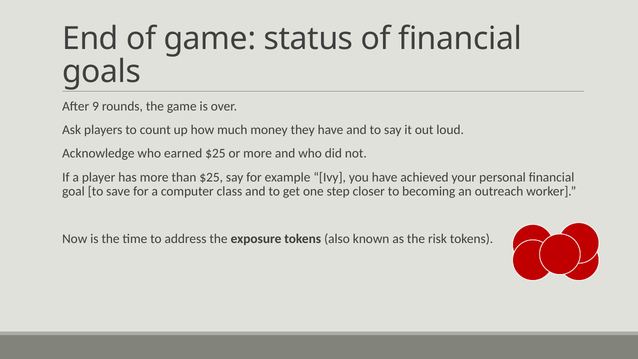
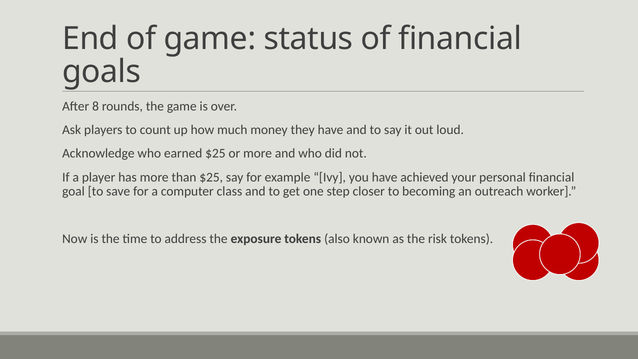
9: 9 -> 8 (96, 106)
